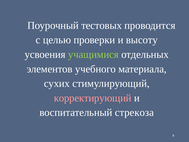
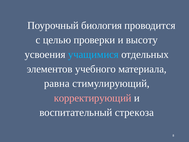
тестовых: тестовых -> биология (102, 25)
учащимися colour: light green -> light blue (93, 54)
сухих: сухих -> равна (57, 83)
